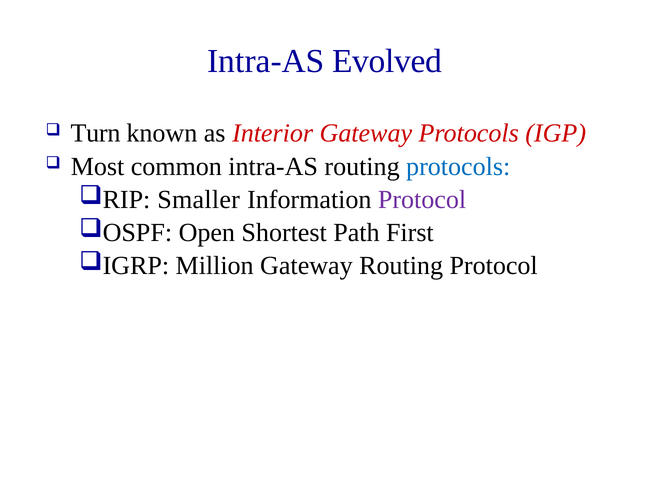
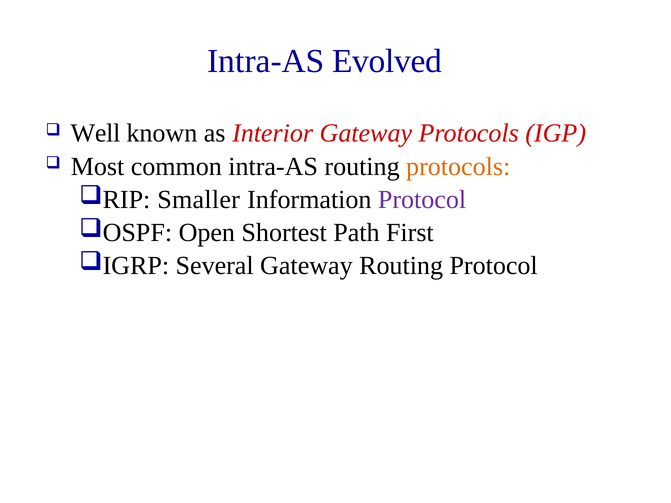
Turn: Turn -> Well (95, 133)
protocols colour: blue -> orange (458, 167)
Million: Million -> Several (215, 266)
